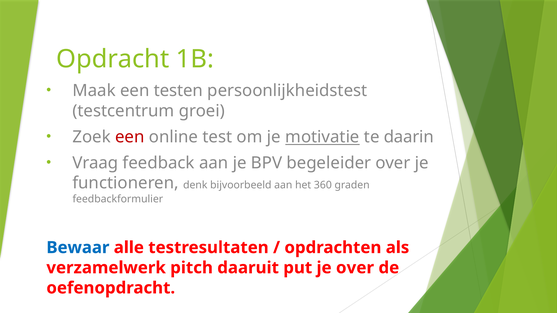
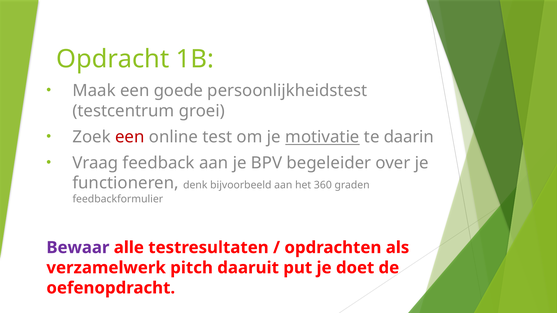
testen: testen -> goede (178, 91)
Bewaar colour: blue -> purple (78, 248)
je over: over -> doet (355, 268)
